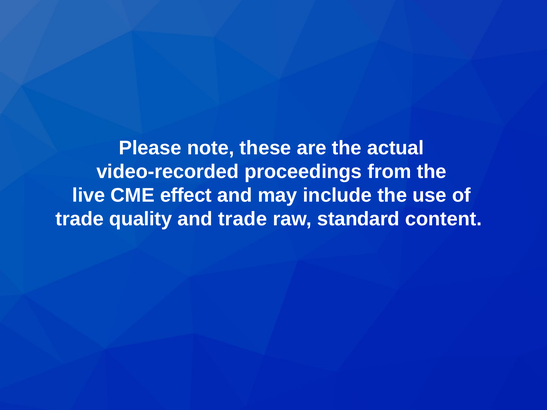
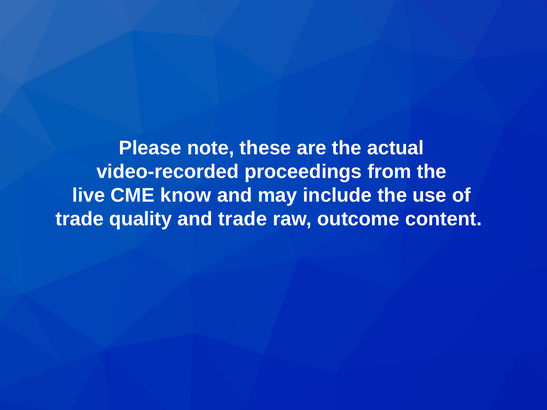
effect: effect -> know (186, 195)
standard: standard -> outcome (358, 219)
